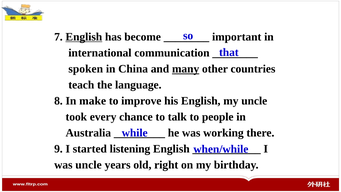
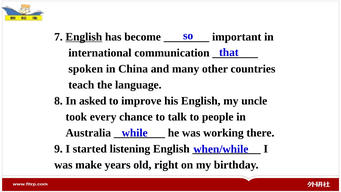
many underline: present -> none (186, 69)
make: make -> asked (93, 101)
was uncle: uncle -> make (89, 165)
